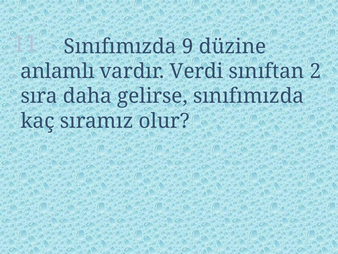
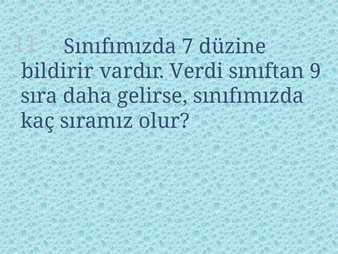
9: 9 -> 7 (188, 46)
anlamlı: anlamlı -> bildirir (57, 71)
2: 2 -> 9 (315, 71)
